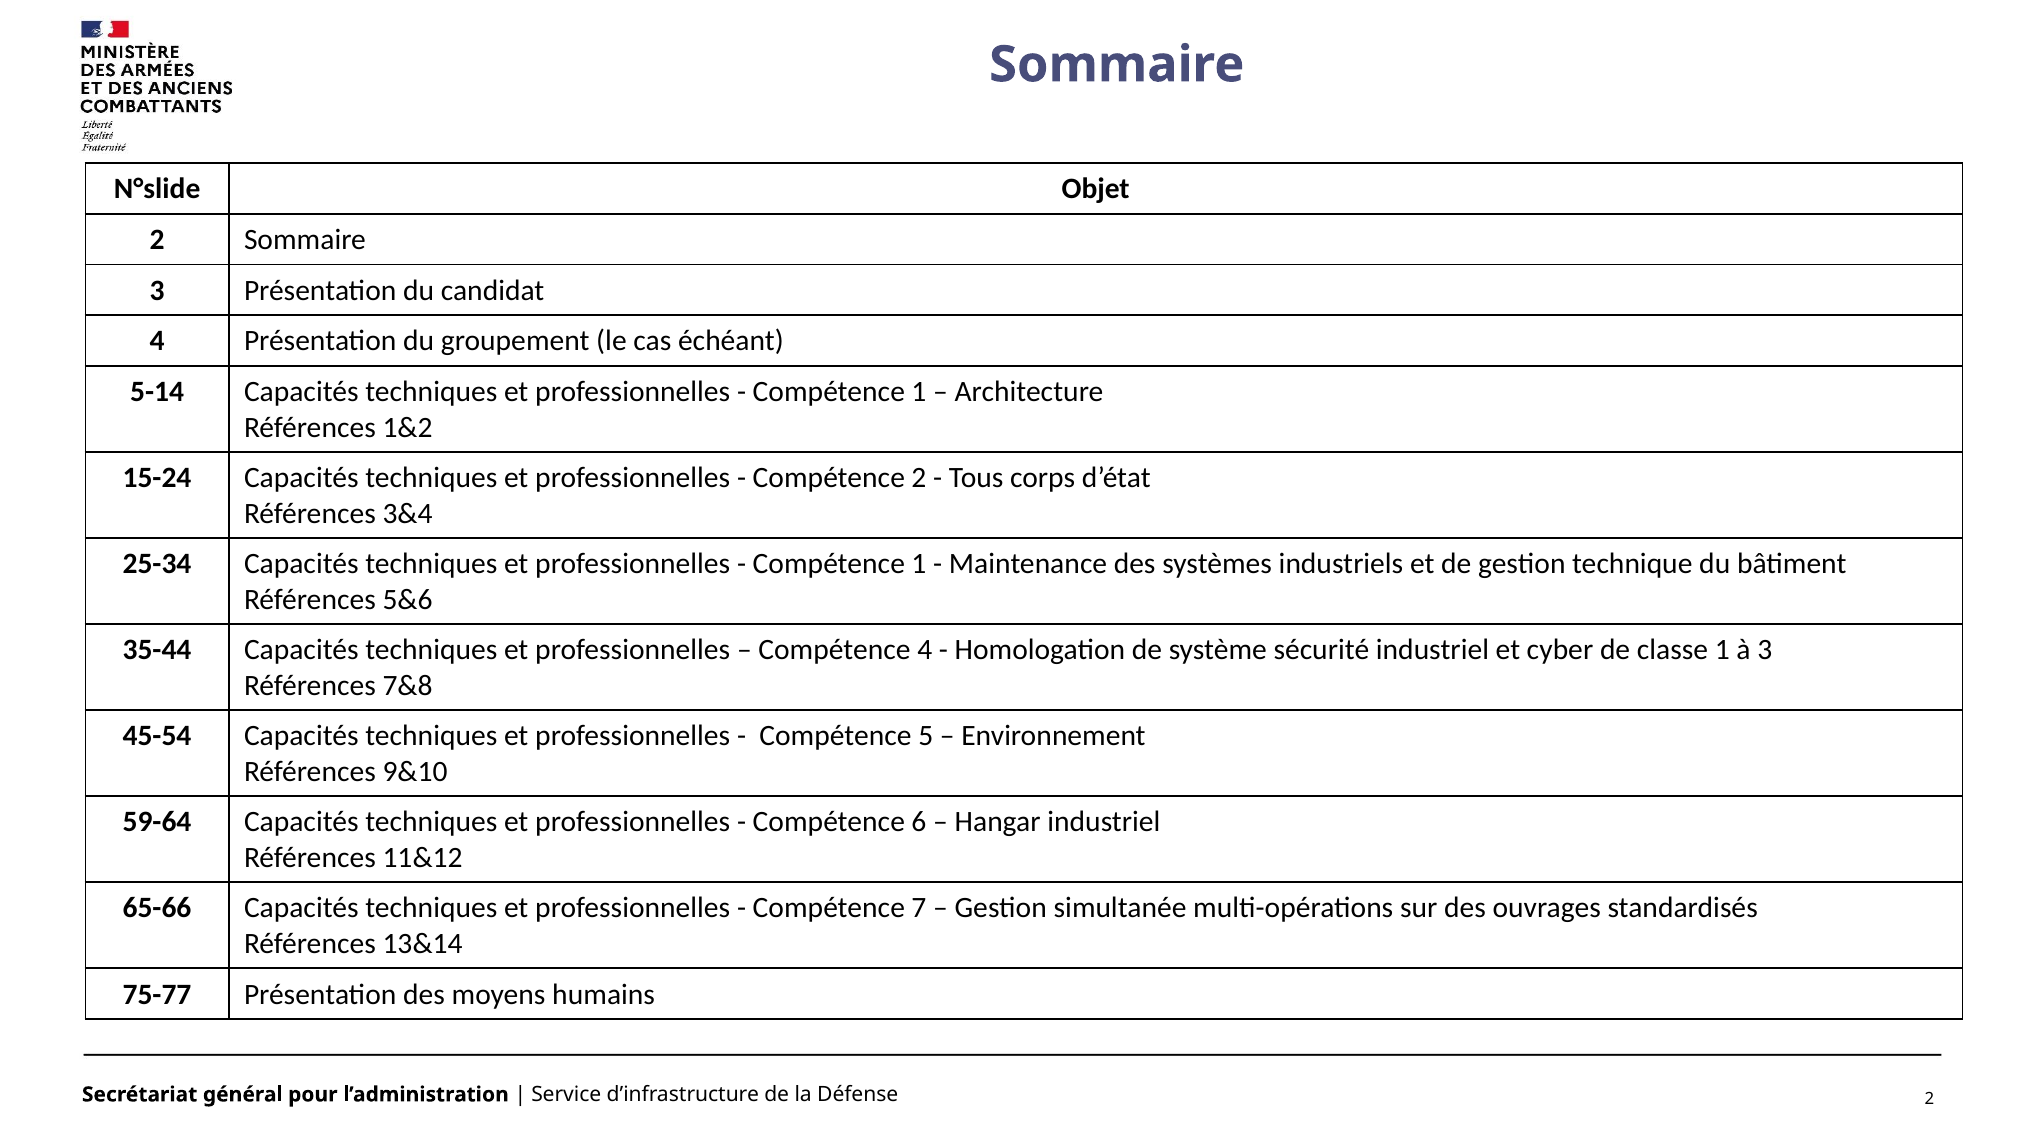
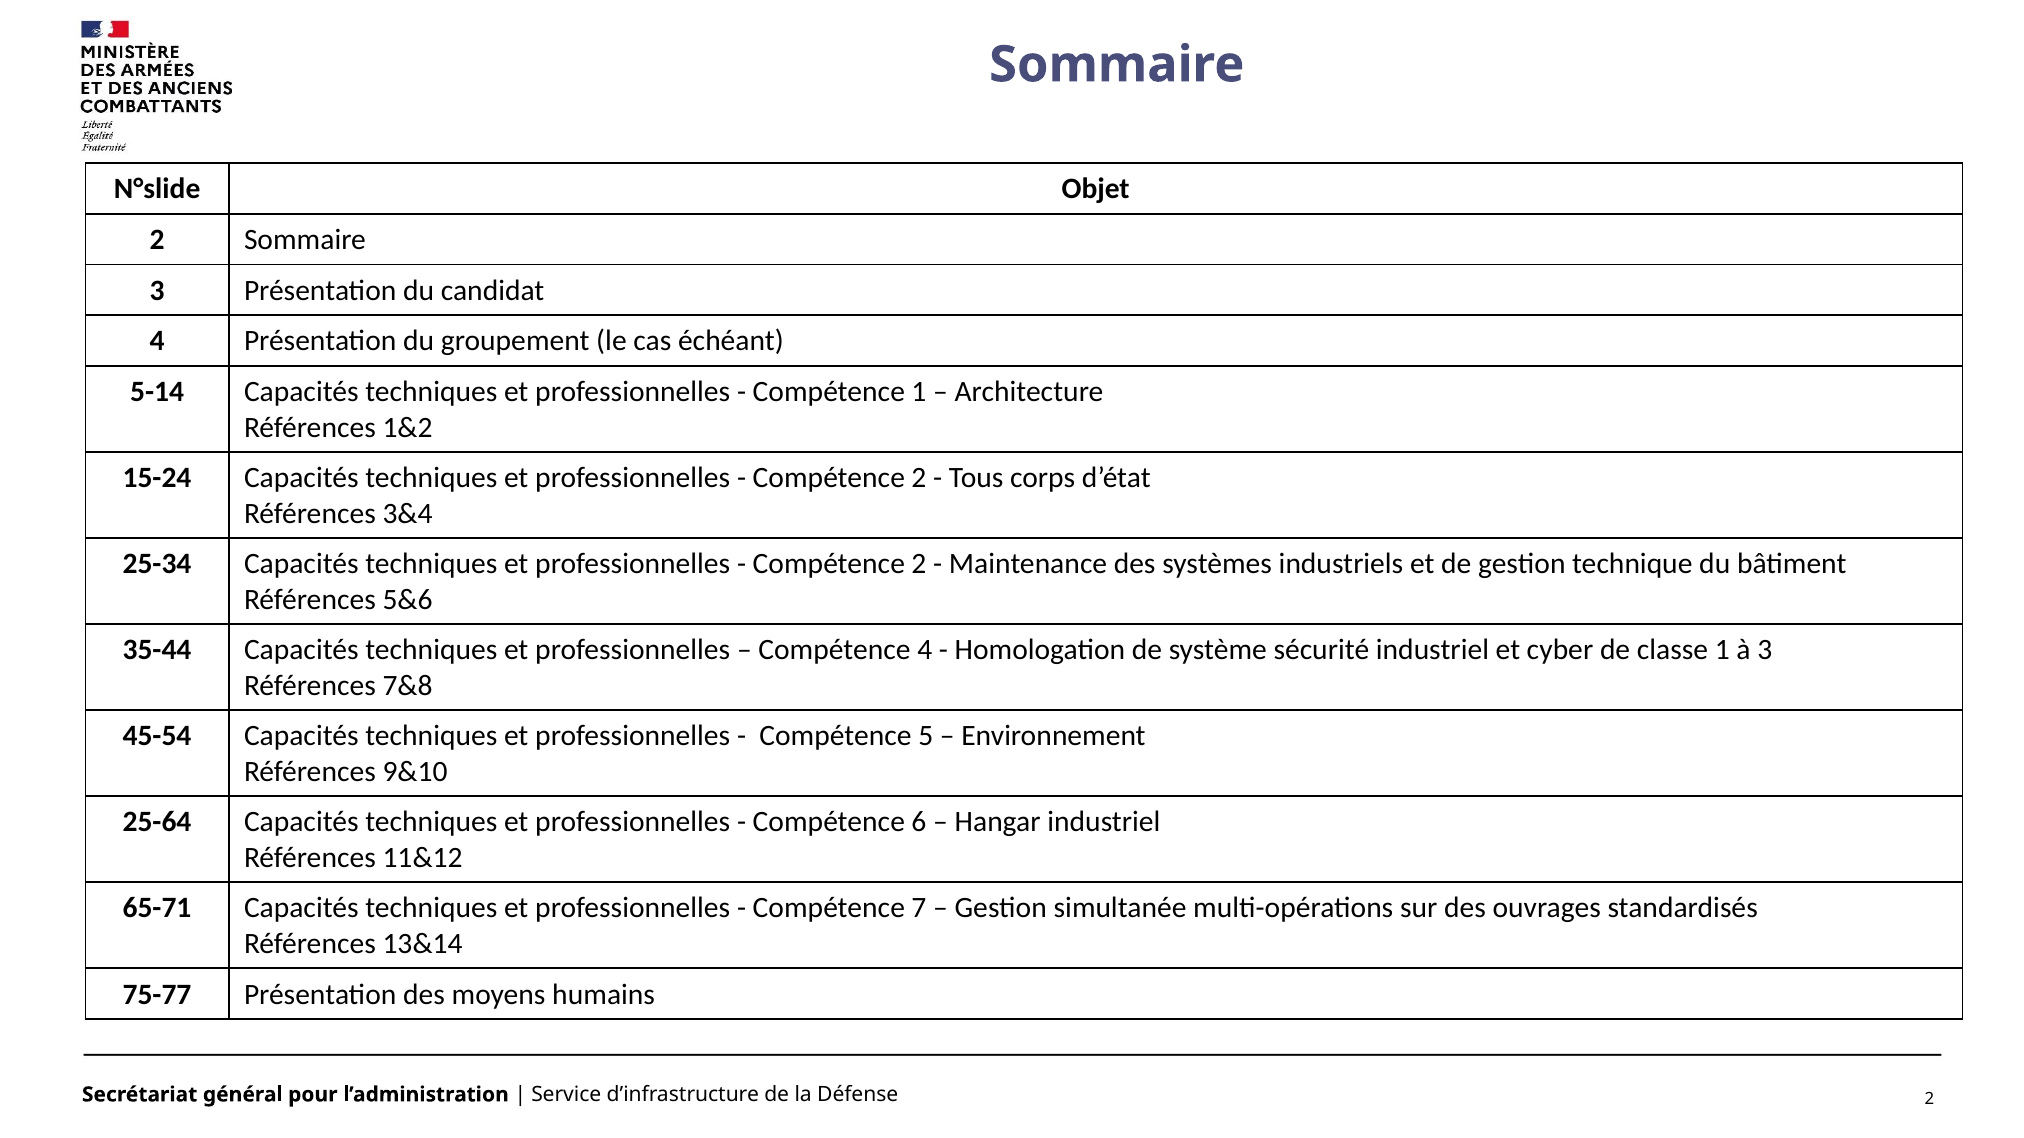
1: 1 -> 2 (919, 564)
59-64: 59-64 -> 25-64 (157, 822)
65-66: 65-66 -> 65-71 (157, 909)
